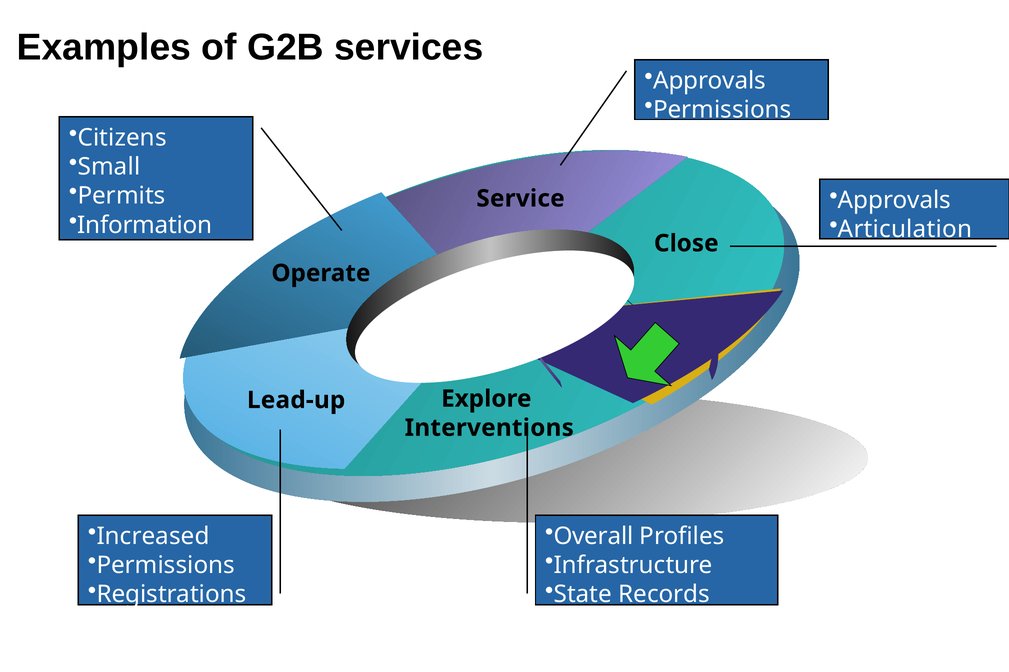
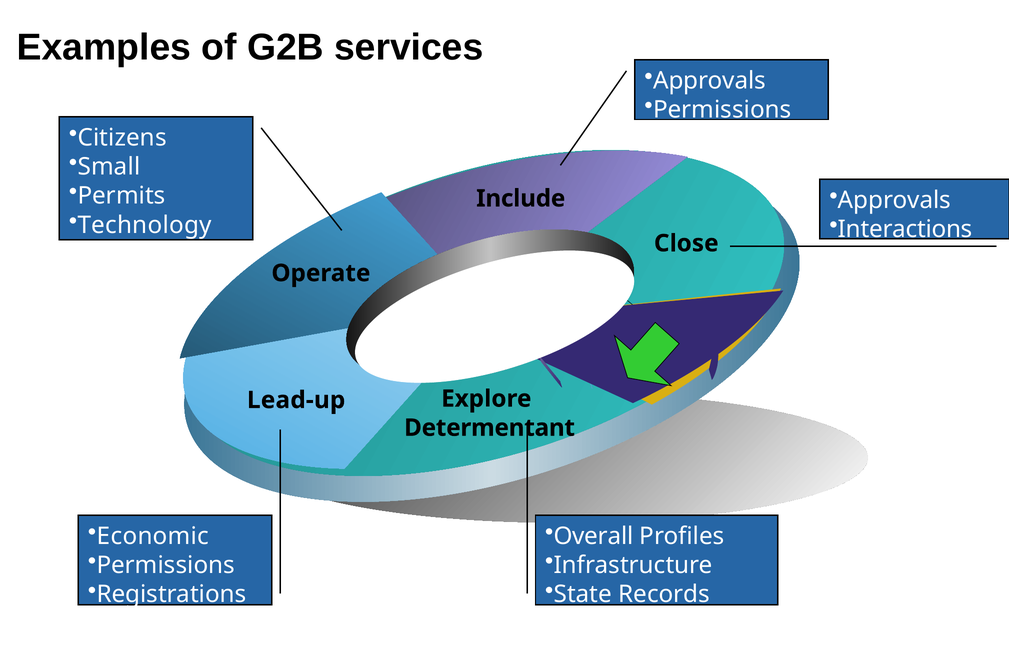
Service: Service -> Include (521, 199)
Information: Information -> Technology (145, 225)
Articulation: Articulation -> Interactions (905, 230)
Interventions: Interventions -> Determentant (490, 428)
Increased: Increased -> Economic (153, 537)
